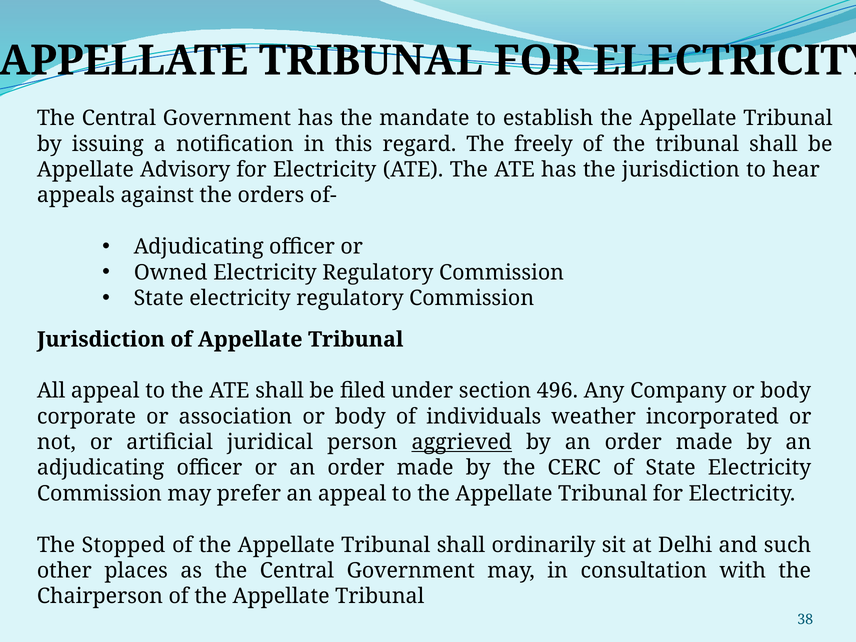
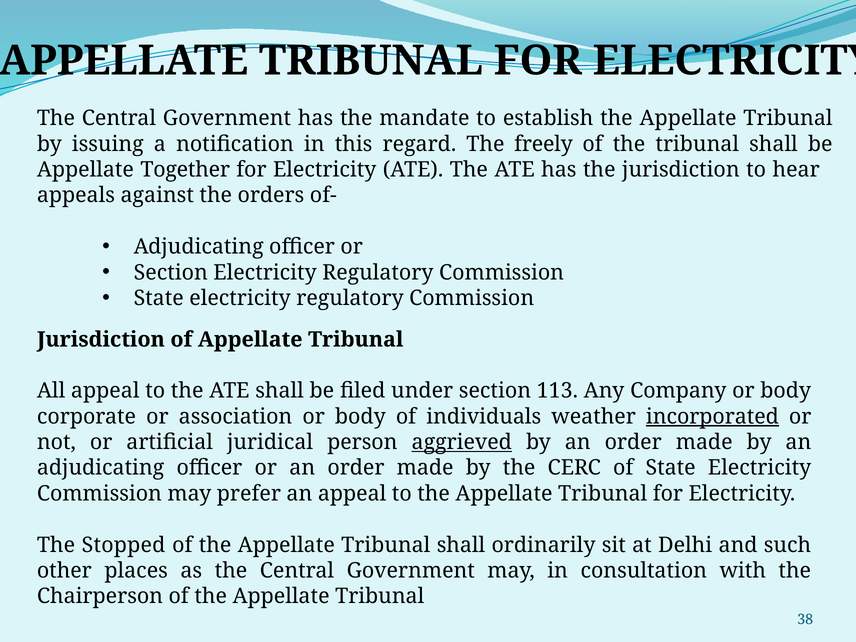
Advisory: Advisory -> Together (185, 170)
Owned: Owned -> Section (171, 272)
496: 496 -> 113 (557, 391)
incorporated underline: none -> present (712, 417)
